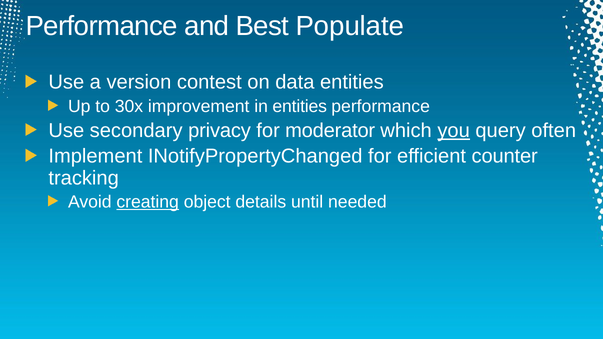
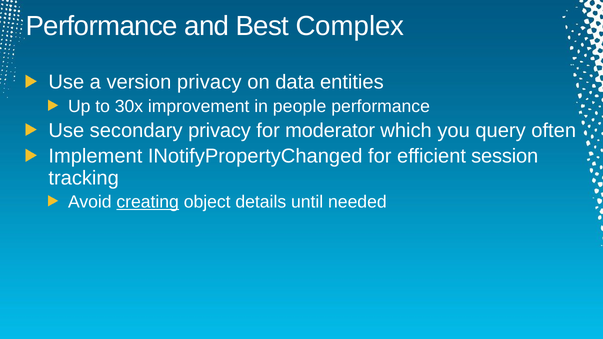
Populate: Populate -> Complex (350, 26)
version contest: contest -> privacy (209, 82)
in entities: entities -> people (300, 106)
you underline: present -> none (454, 131)
counter: counter -> session (505, 156)
